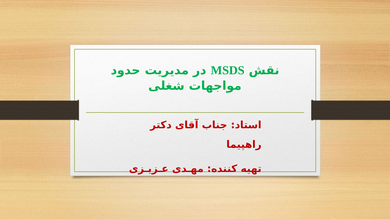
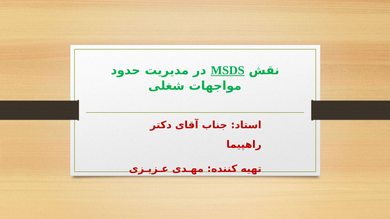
MSDS underline: none -> present (228, 70)
